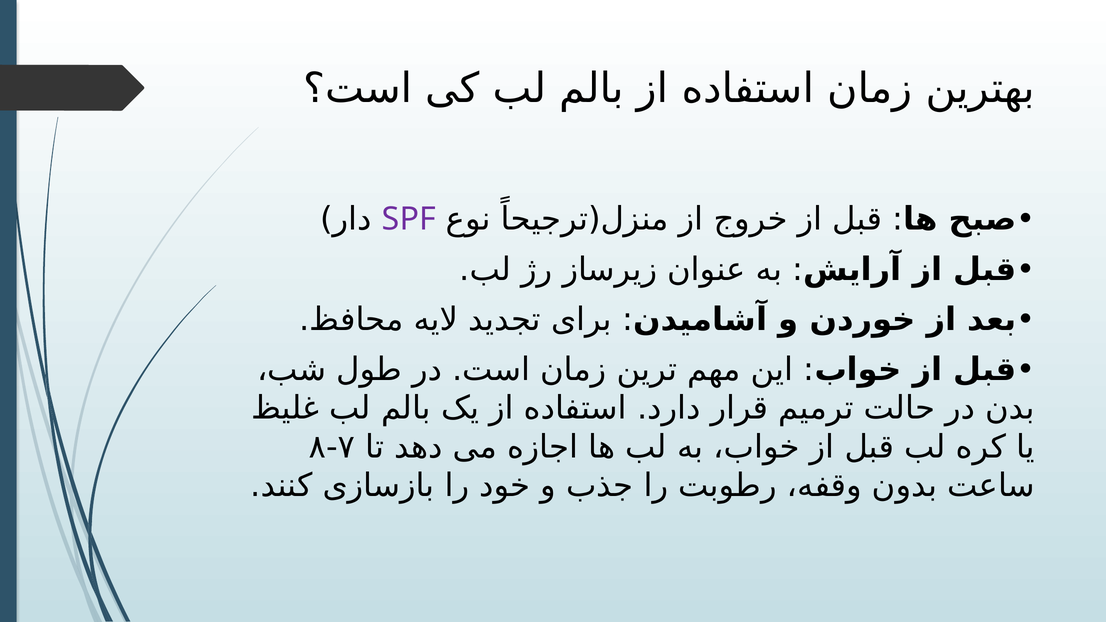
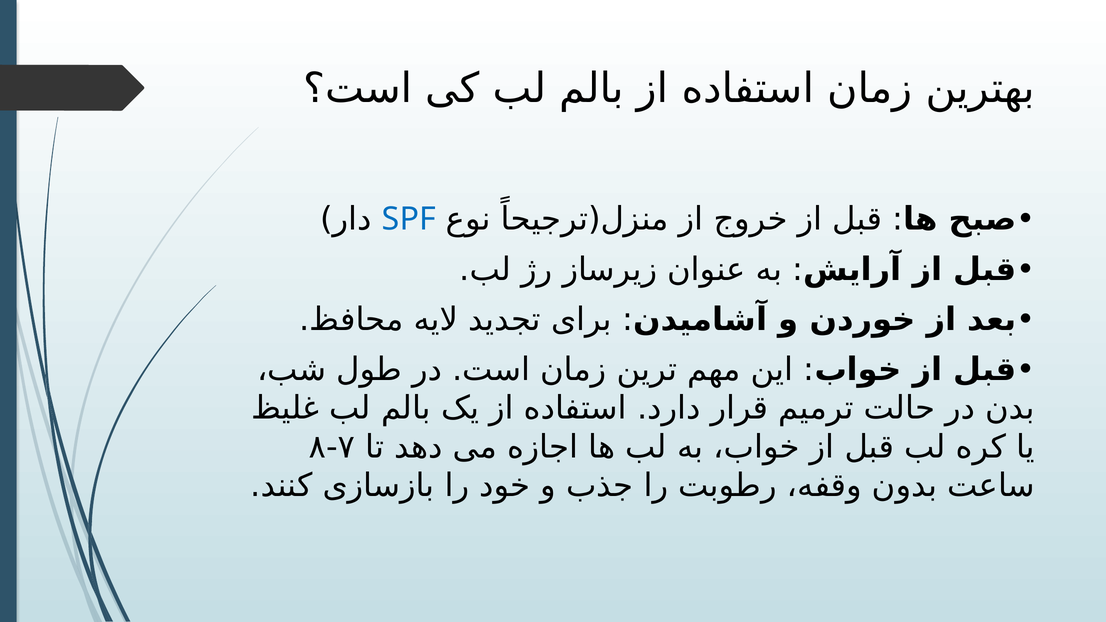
SPF colour: purple -> blue (409, 219)
